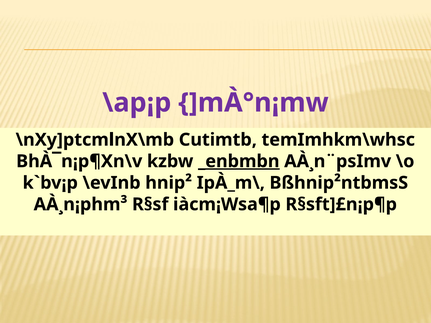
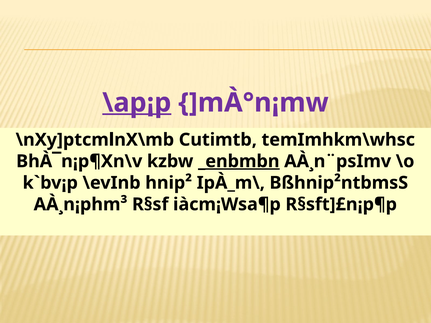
\ap¡p underline: none -> present (137, 103)
